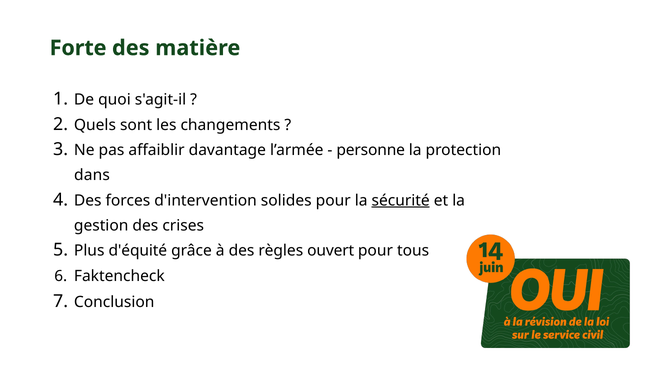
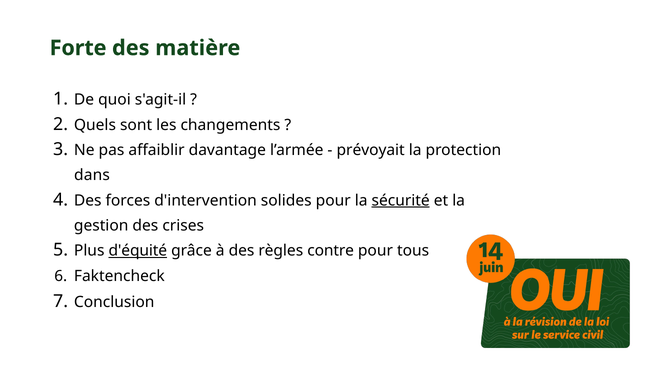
personne: personne -> prévoyait (371, 150)
d'équité underline: none -> present (138, 251)
ouvert: ouvert -> contre (331, 251)
